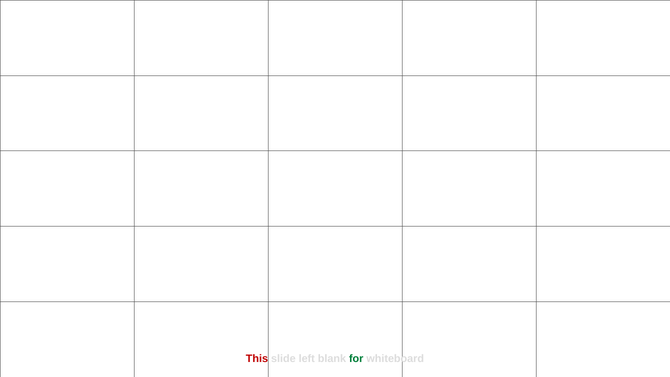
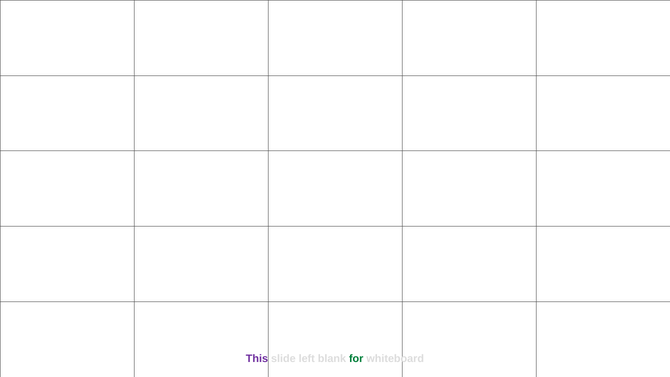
This colour: red -> purple (257, 359)
